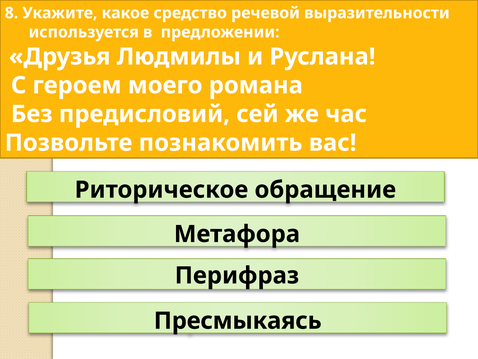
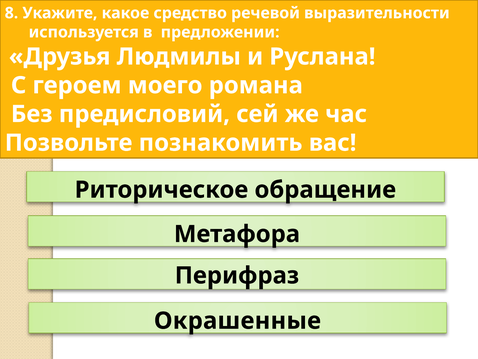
Пресмыкаясь: Пресмыкаясь -> Окрашенные (237, 320)
